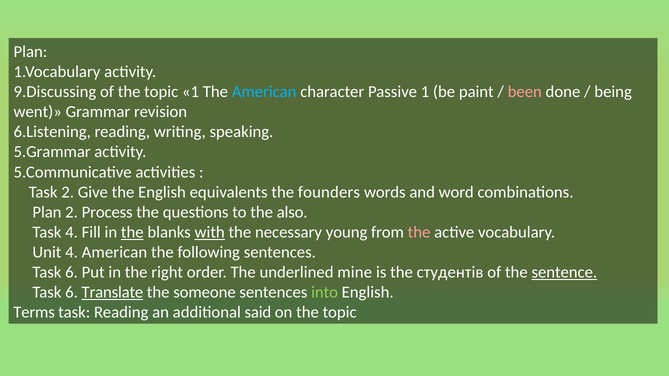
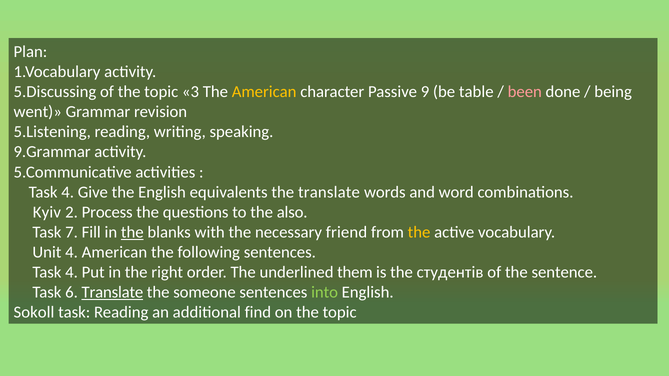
9.Discussing: 9.Discussing -> 5.Discussing (55, 92)
topic 1: 1 -> 3 (190, 92)
American colour: light blue -> yellow (264, 92)
Passive 1: 1 -> 9 (425, 92)
paint: paint -> table (476, 92)
6.Listening: 6.Listening -> 5.Listening (52, 132)
5.Grammar: 5.Grammar -> 9.Grammar (52, 152)
2: 2 -> 4 (68, 192)
the founders: founders -> translate (329, 192)
Plan: Plan -> Kyiv (47, 212)
Task 4: 4 -> 7 (72, 232)
with underline: present -> none (210, 232)
young: young -> friend (346, 232)
the colour: pink -> yellow (419, 232)
6: 6 -> 4 (72, 272)
mine: mine -> them (355, 272)
sentence underline: present -> none (564, 272)
Terms: Terms -> Sokoll (34, 313)
said: said -> find (258, 313)
